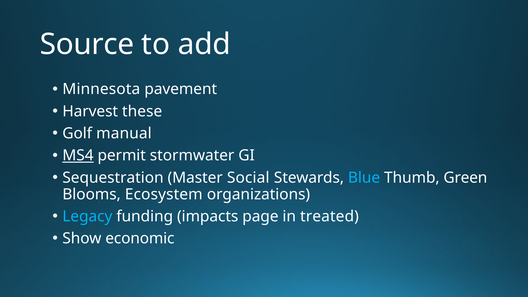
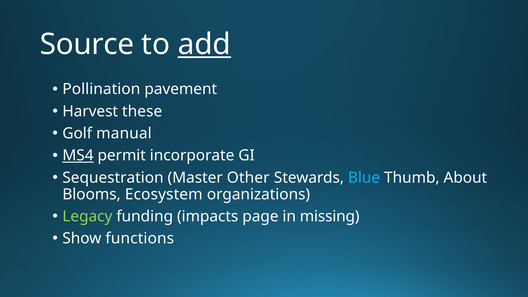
add underline: none -> present (204, 44)
Minnesota: Minnesota -> Pollination (101, 89)
stormwater: stormwater -> incorporate (192, 156)
Social: Social -> Other (248, 178)
Green: Green -> About (465, 178)
Legacy colour: light blue -> light green (87, 216)
treated: treated -> missing (330, 216)
economic: economic -> functions (140, 238)
